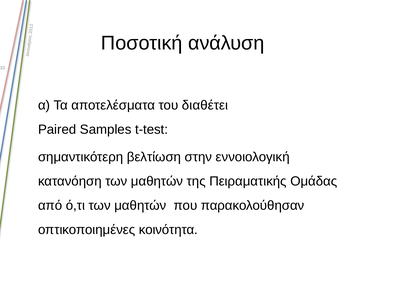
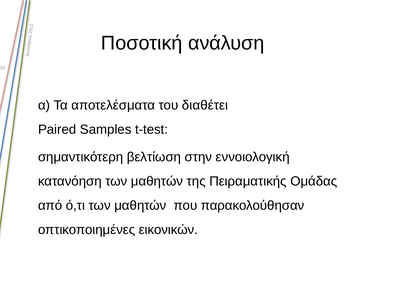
κοινότητα: κοινότητα -> εικονικών (168, 230)
